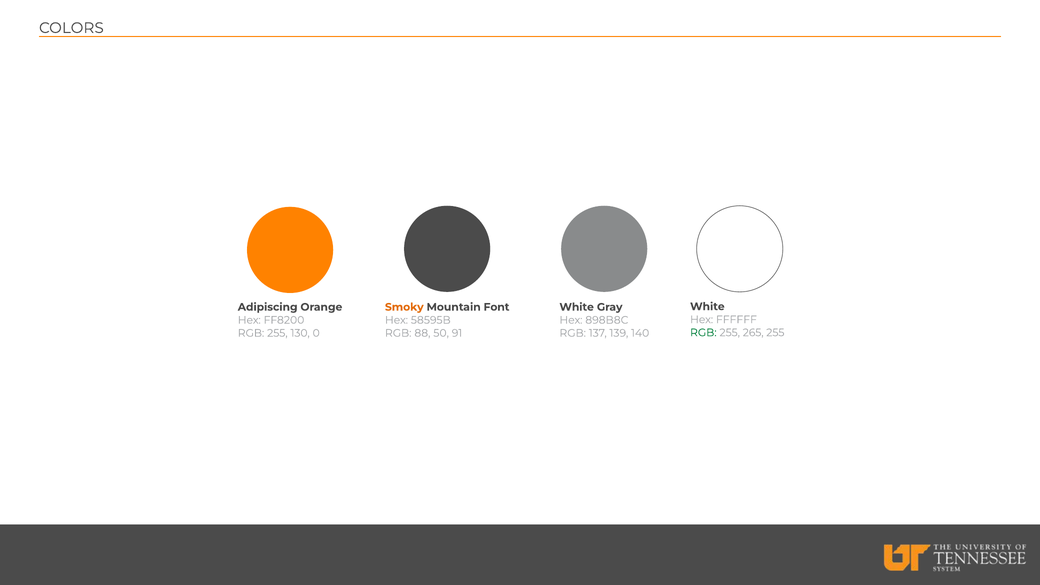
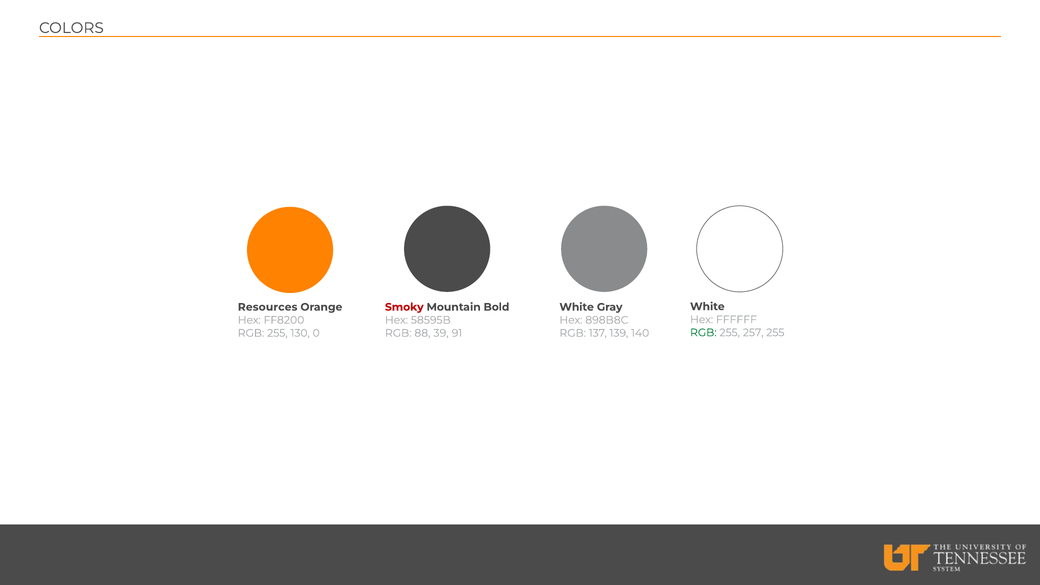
Adipiscing: Adipiscing -> Resources (268, 307)
Smoky colour: orange -> red (404, 307)
Font: Font -> Bold (496, 307)
265: 265 -> 257 (753, 333)
50: 50 -> 39 (441, 333)
